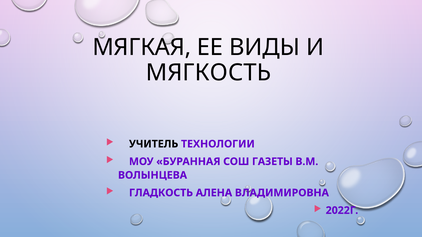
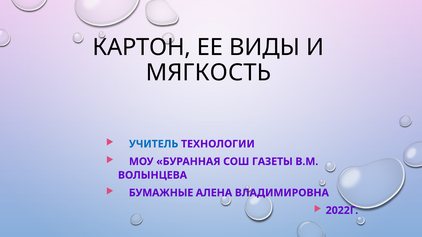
МЯГКАЯ: МЯГКАЯ -> КАРТОН (142, 47)
УЧИТЕЛЬ colour: black -> blue (154, 144)
ГЛАДКОСТЬ: ГЛАДКОСТЬ -> БУМАЖНЫЕ (161, 193)
